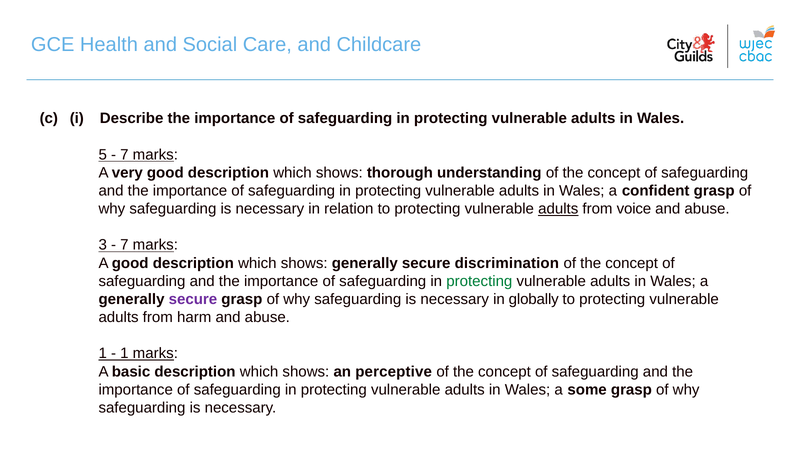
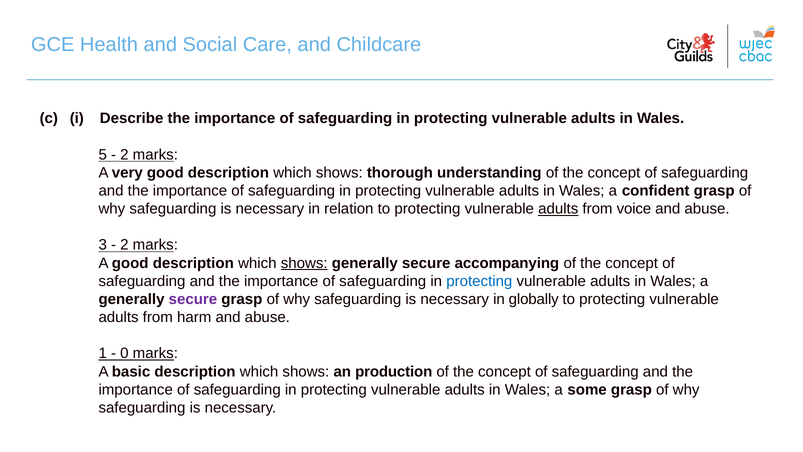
7: 7 -> 2 (124, 155)
7: 7 -> 2 (124, 245)
shows underline: none -> present (304, 263)
discrimination: discrimination -> accompanying (507, 263)
protecting colour: green -> blue (479, 281)
1: 1 -> 0 (124, 353)
perceptive: perceptive -> production (394, 371)
